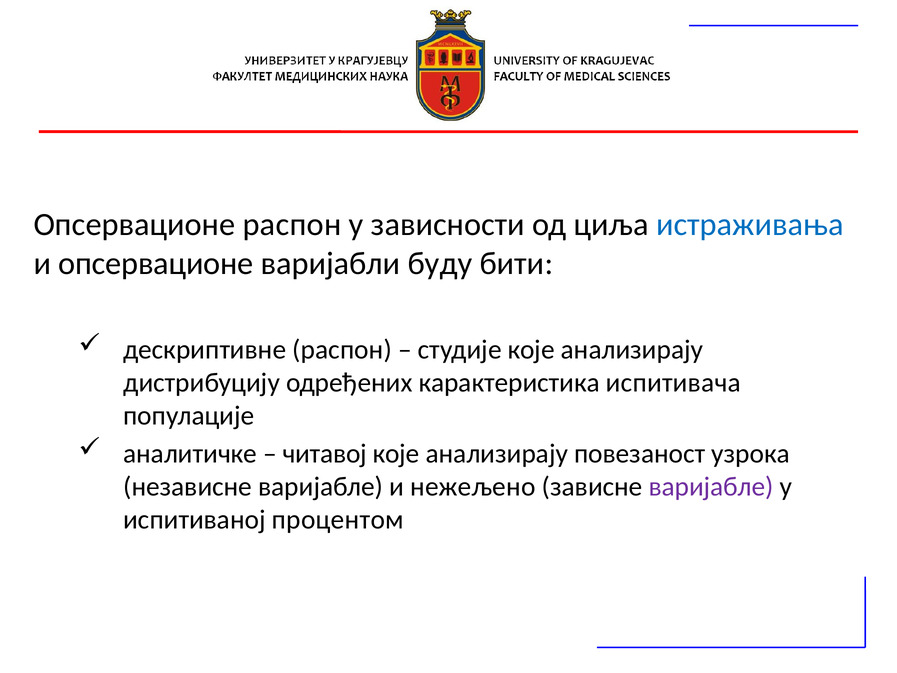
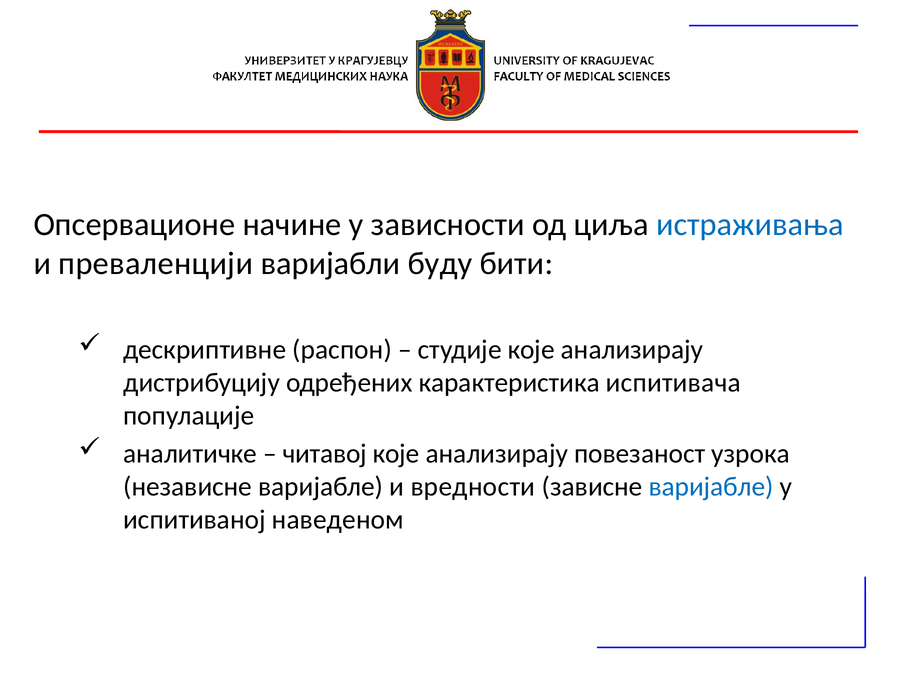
Опсервационе распон: распон -> начине (292, 224)
и опсервационе: опсервационе -> преваленцији (156, 263)
нежељено: нежељено -> вредности (473, 487)
варијабле colour: purple -> blue (711, 487)
процентом: процентом -> наведеном (338, 519)
